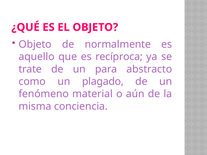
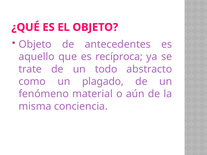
normalmente: normalmente -> antecedentes (118, 44)
para: para -> todo (106, 69)
